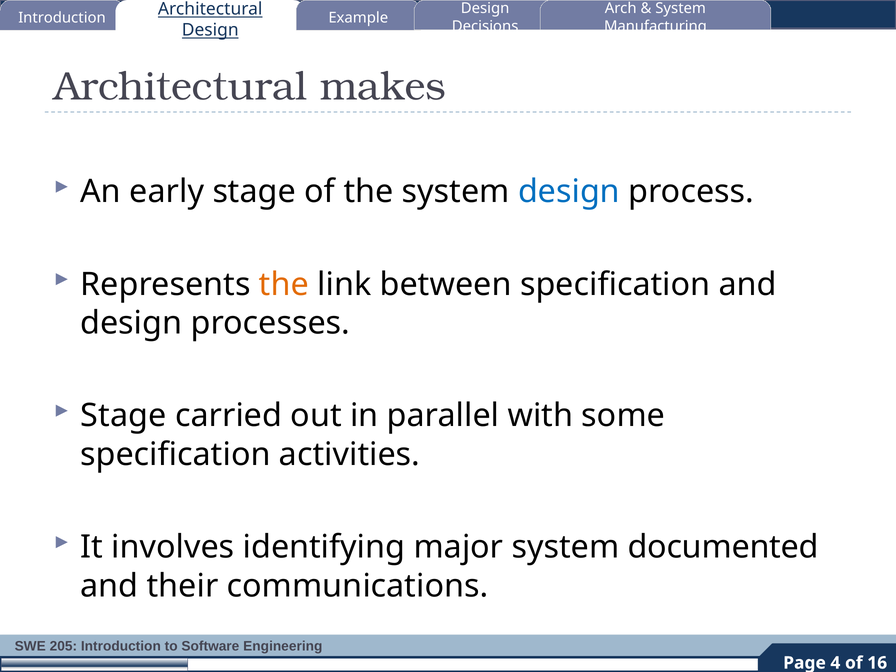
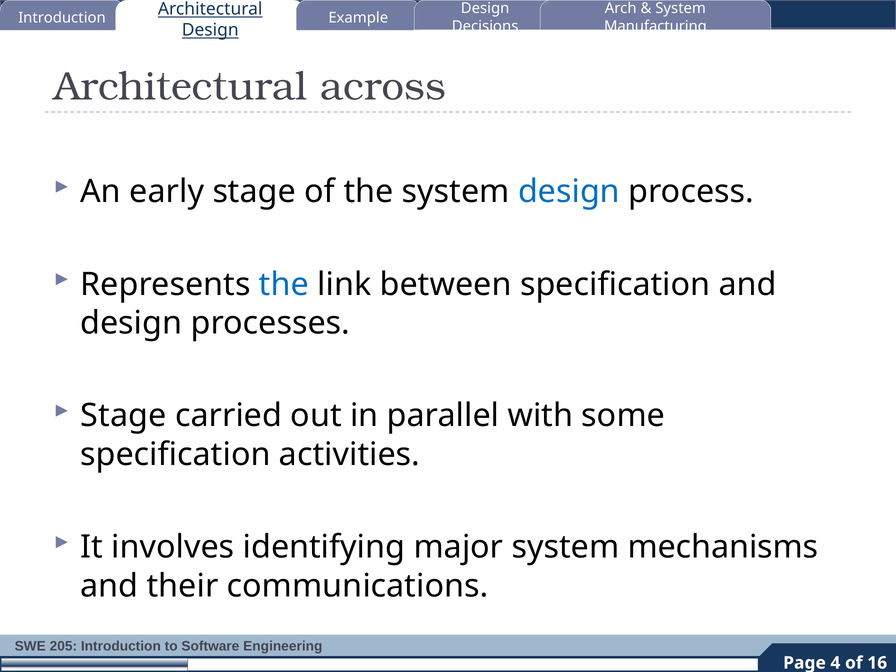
makes: makes -> across (383, 87)
the colour: orange -> blue (284, 284)
documented: documented -> mechanisms (723, 547)
